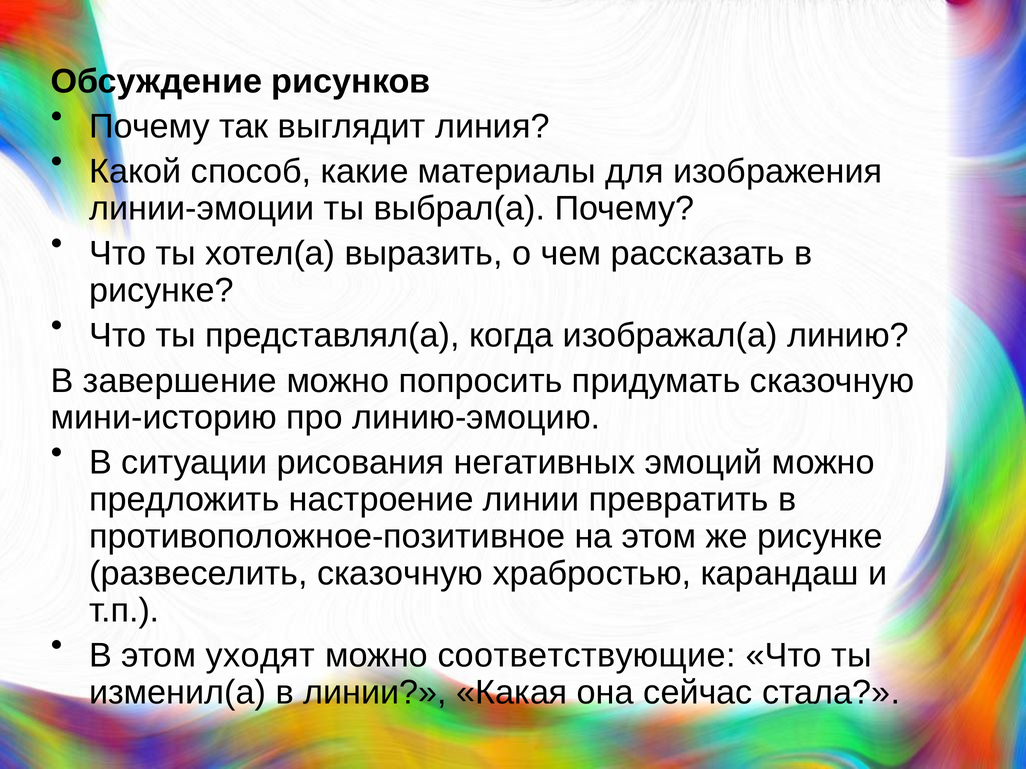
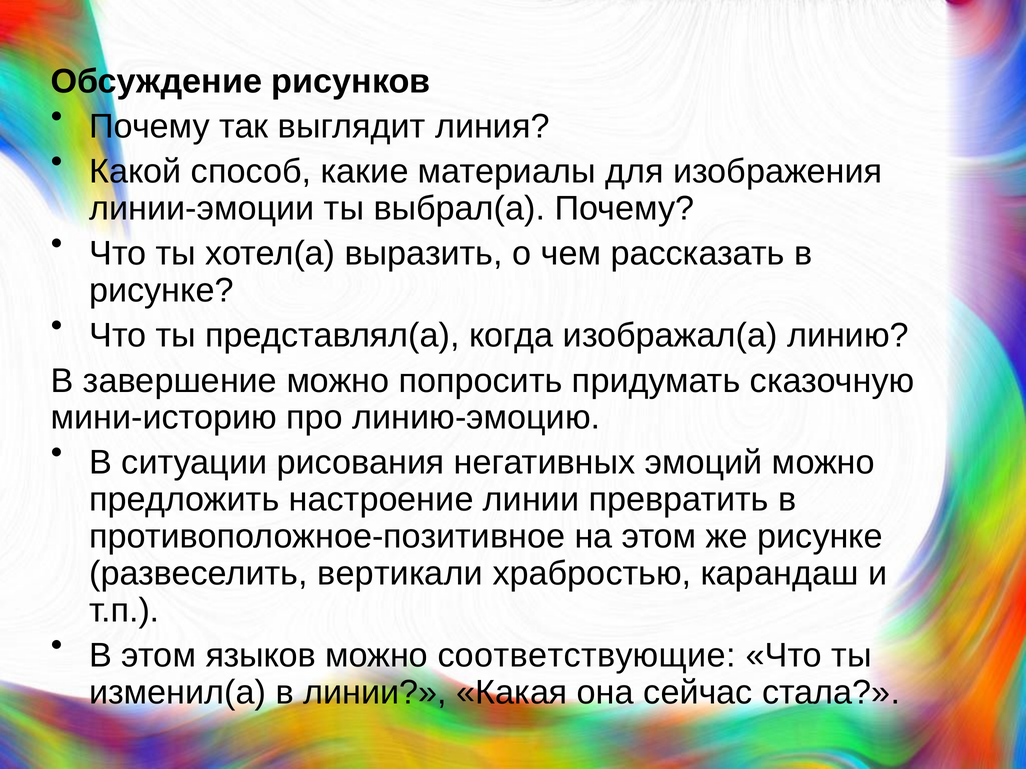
развеселить сказочную: сказочную -> вертикали (400, 574)
уходят: уходят -> языков (261, 656)
